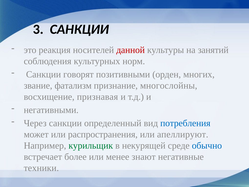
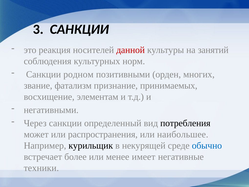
говорят: говорят -> родном (78, 74)
многослойны: многослойны -> принимаемых (169, 85)
признавая: признавая -> элементам (98, 97)
потребления colour: blue -> black (185, 123)
апеллируют: апеллируют -> наибольшее (183, 134)
курильщик colour: green -> black (91, 145)
знают: знают -> имеет (144, 157)
